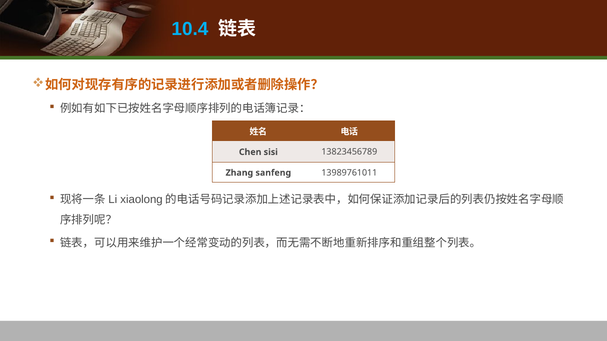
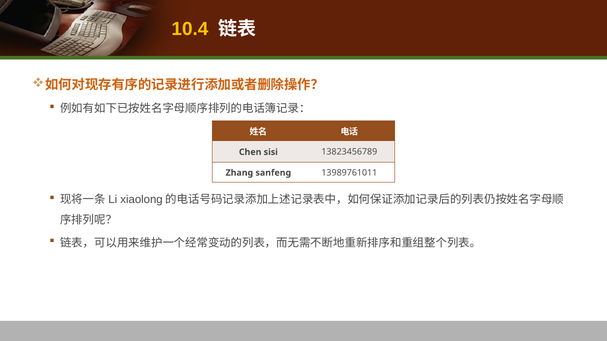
10.4 colour: light blue -> yellow (190, 29)
